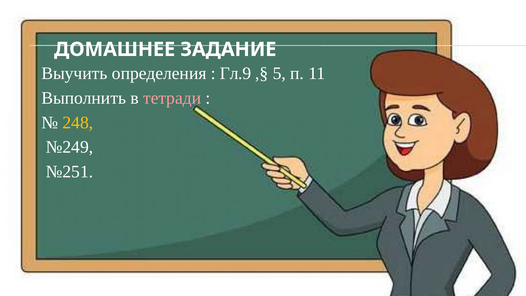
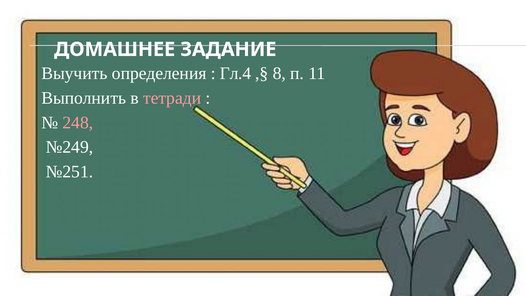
Гл.9: Гл.9 -> Гл.4 (236, 73)
5: 5 -> 8 (279, 73)
248 colour: yellow -> pink (78, 123)
